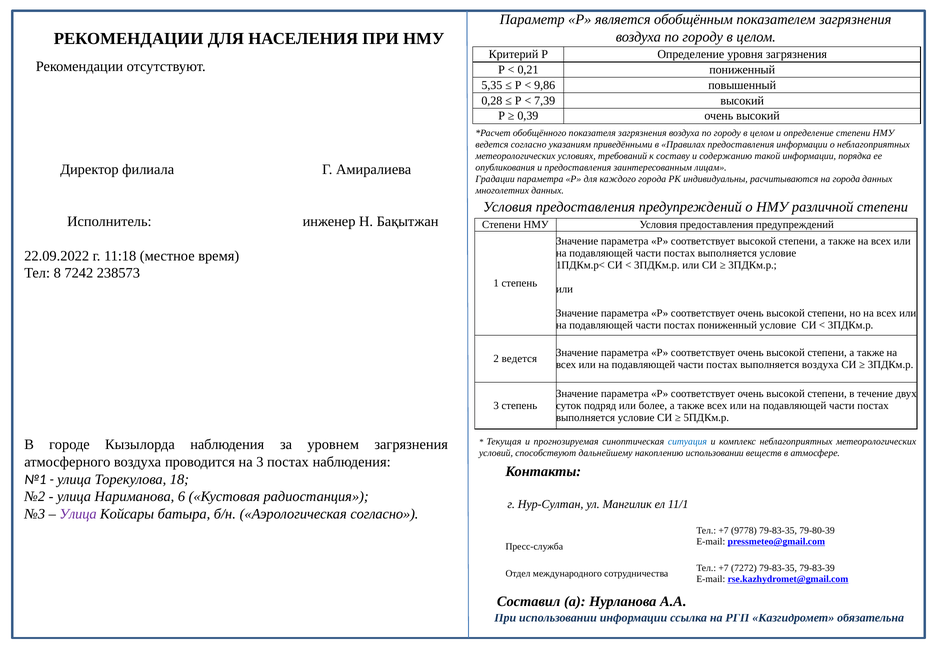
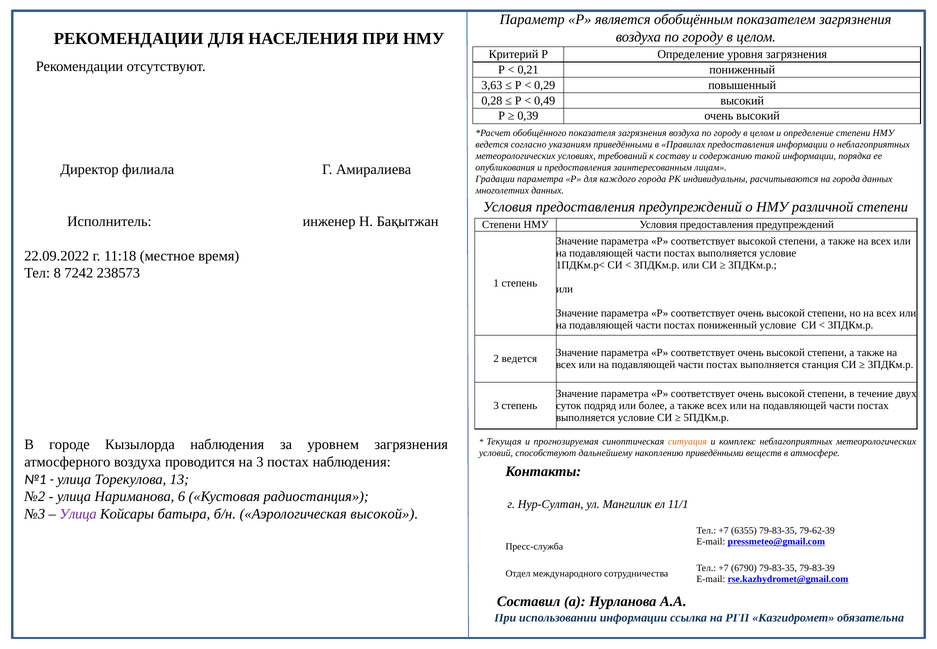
5,35: 5,35 -> 3,63 (492, 85)
9,86: 9,86 -> 0,29 (545, 85)
7,39: 7,39 -> 0,49 (545, 101)
выполняется воздуха: воздуха -> станция (820, 365)
ситуация colour: blue -> orange (687, 441)
накоплению использовании: использовании -> приведёнными (715, 453)
18: 18 -> 13 (179, 479)
Аэрологическая согласно: согласно -> высокой (384, 514)
9778: 9778 -> 6355 (744, 530)
79-80-39: 79-80-39 -> 79-62-39 (817, 530)
7272: 7272 -> 6790 (744, 568)
